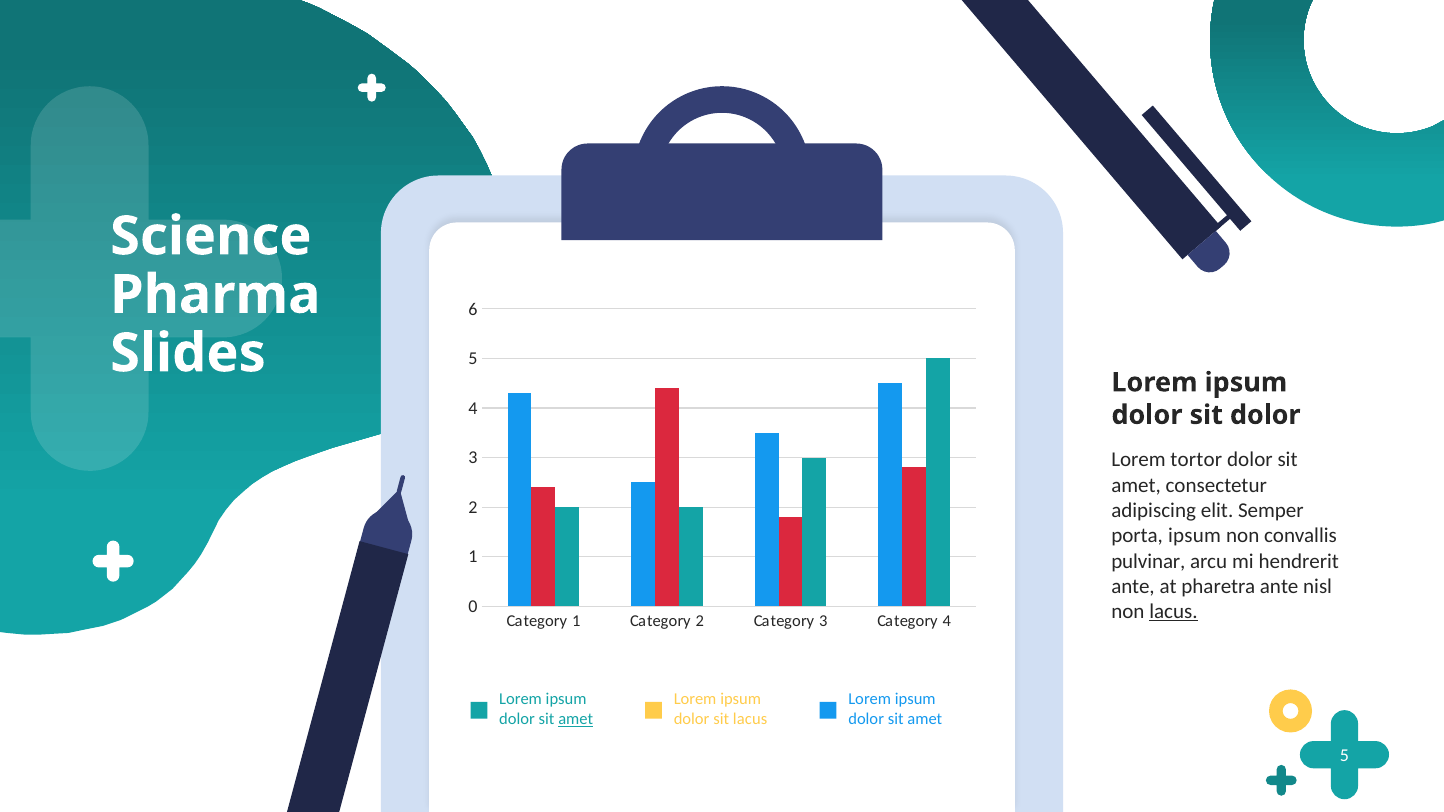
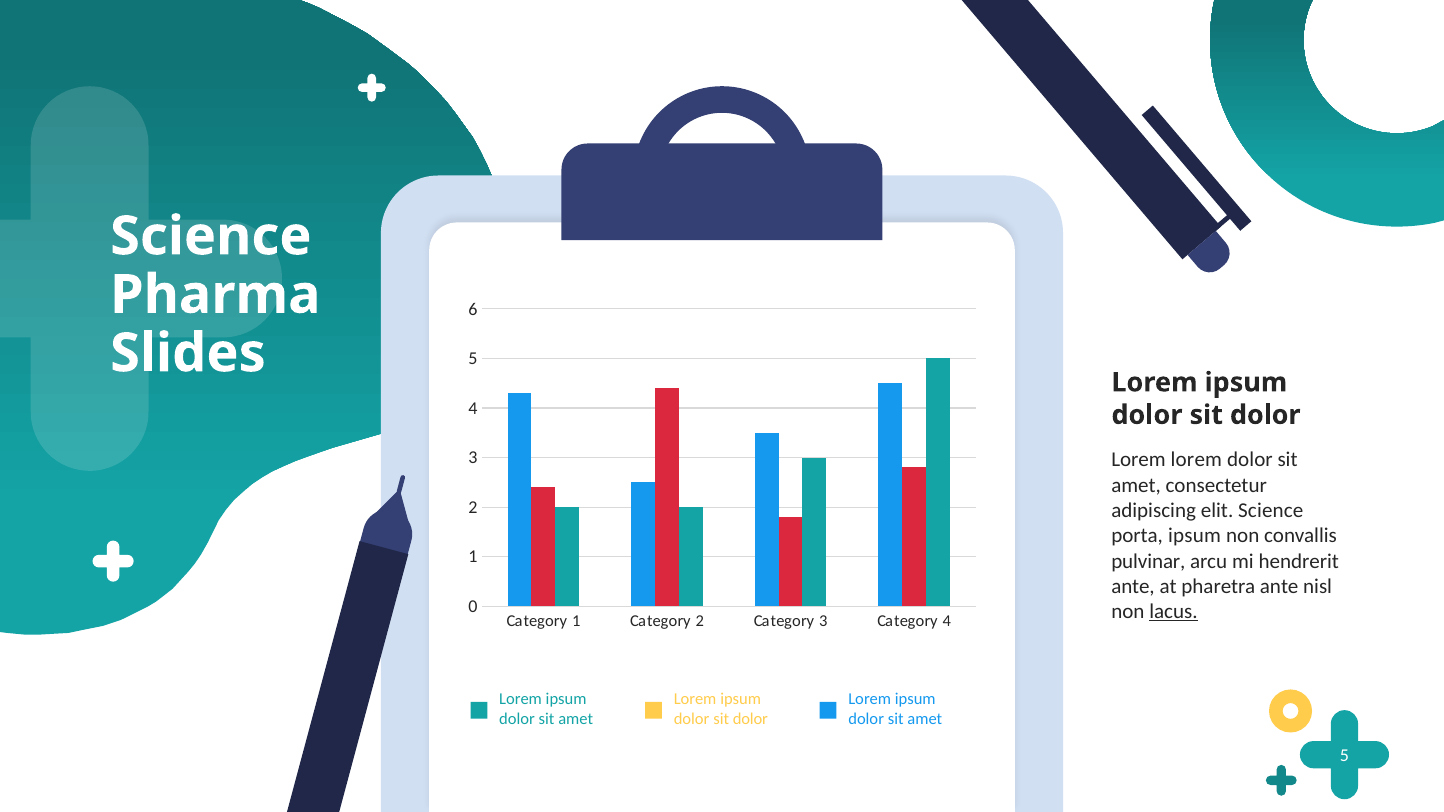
Lorem tortor: tortor -> lorem (1196, 460)
elit Semper: Semper -> Science (1271, 511)
amet underline: present -> none (576, 720)
lacus: lacus -> dolor (750, 720)
